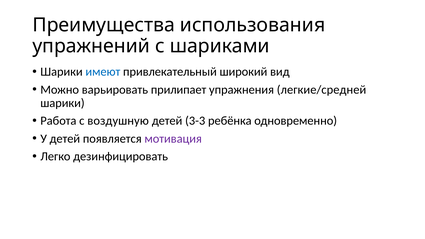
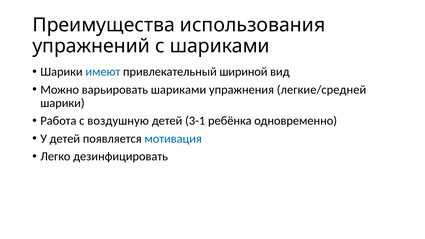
широкий: широкий -> шириной (243, 72)
варьировать прилипает: прилипает -> шариками (179, 90)
3-3: 3-3 -> 3-1 (195, 121)
мотивация colour: purple -> blue (173, 139)
